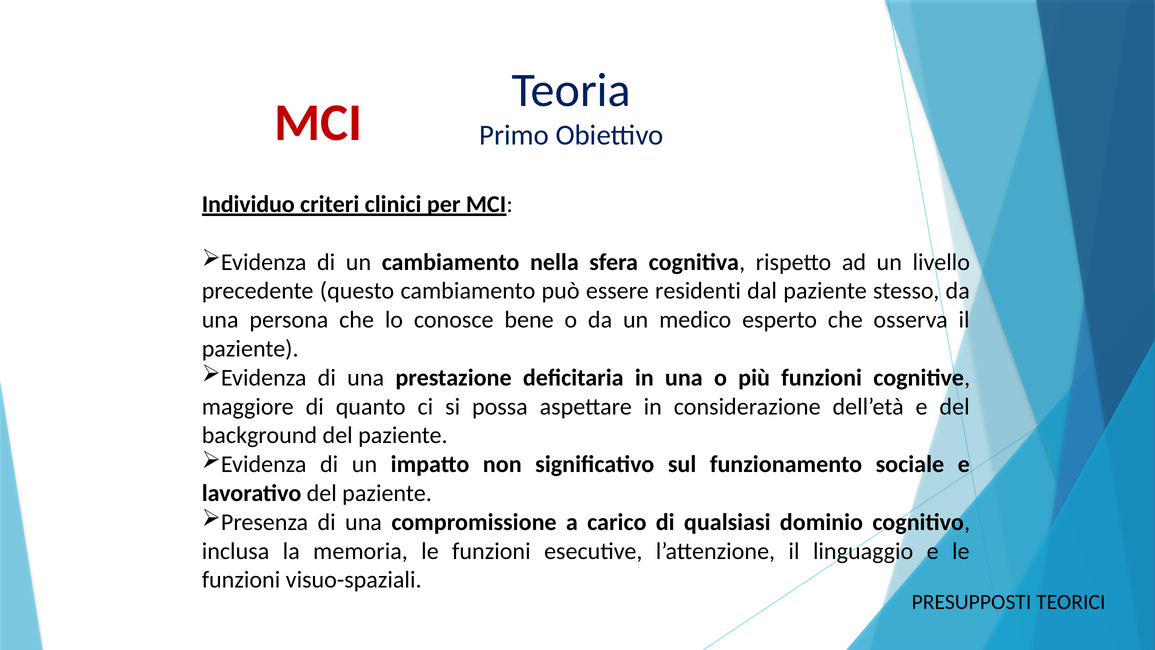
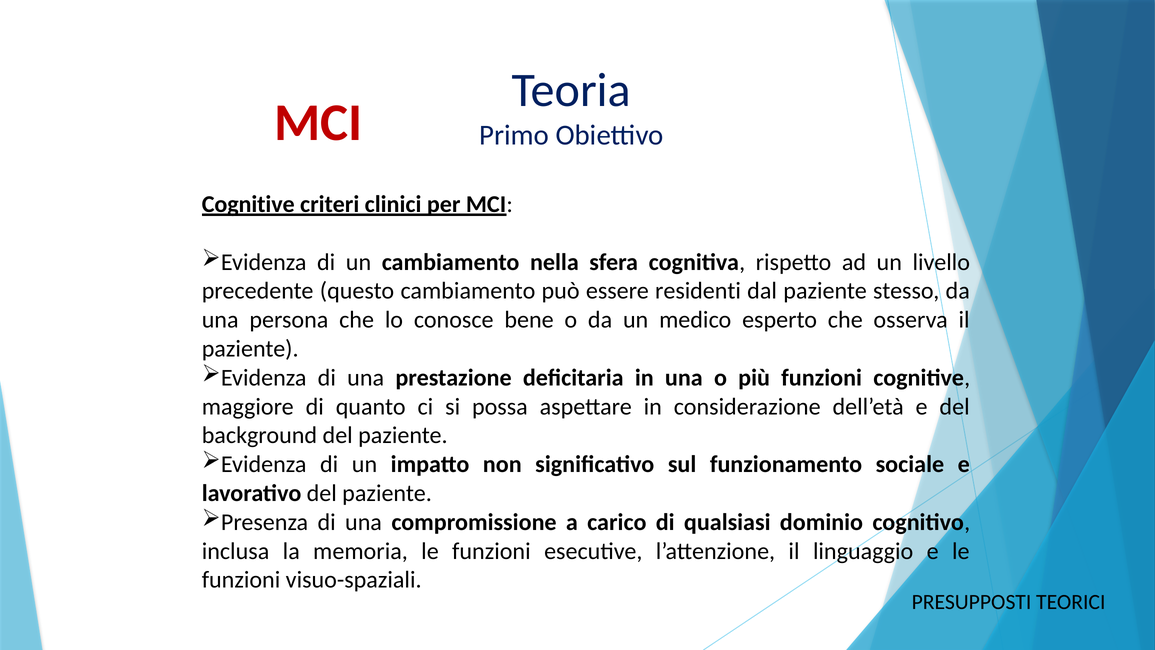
Individuo: Individuo -> Cognitive (248, 204)
